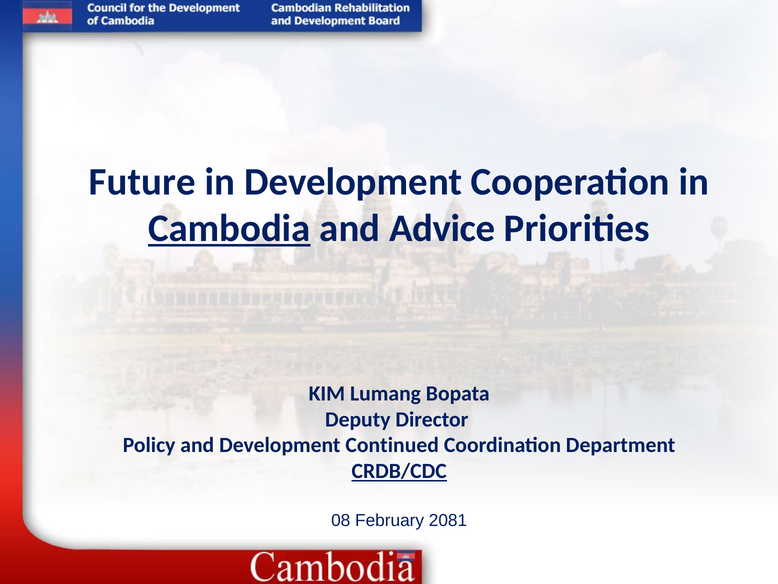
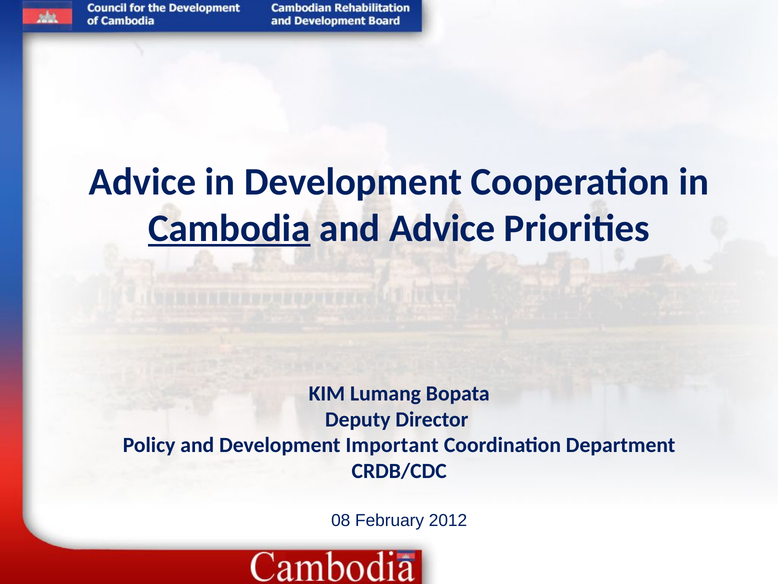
Future: Future -> Advice (143, 182)
Continued: Continued -> Important (392, 445)
CRDB/CDC underline: present -> none (399, 471)
2081: 2081 -> 2012 (448, 520)
